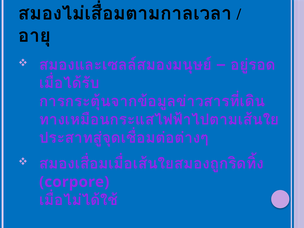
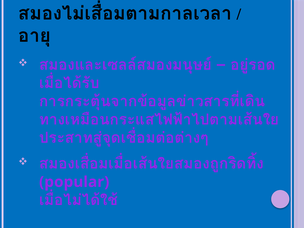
corpore: corpore -> popular (74, 182)
